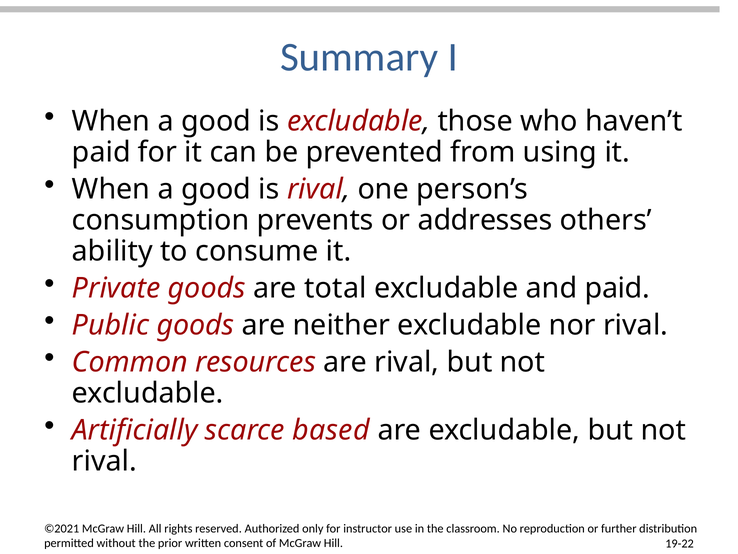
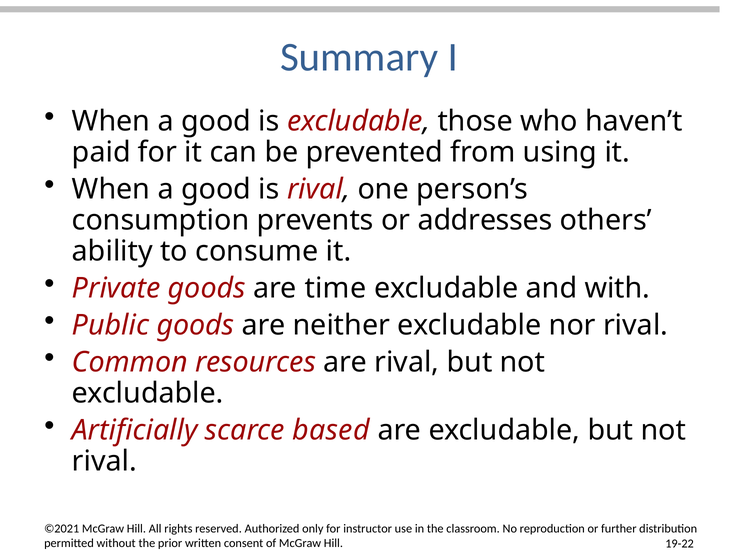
total: total -> time (335, 288)
and paid: paid -> with (617, 288)
